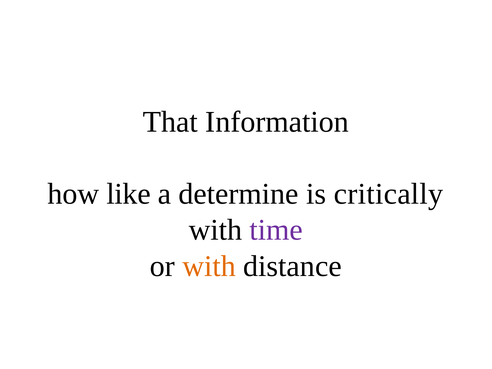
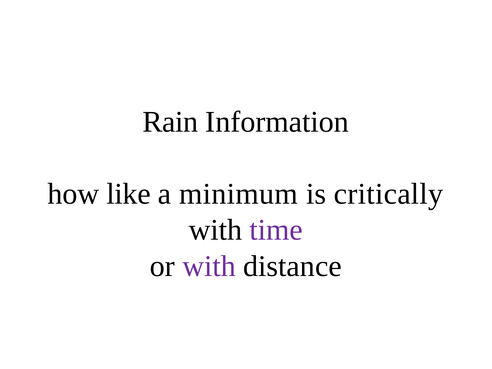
That: That -> Rain (170, 122)
determine: determine -> minimum (238, 194)
with colour: orange -> purple (209, 266)
